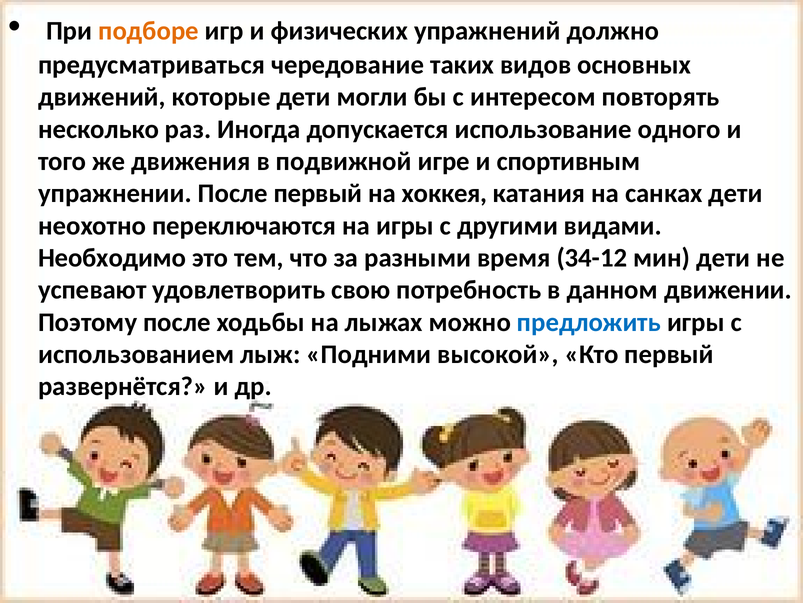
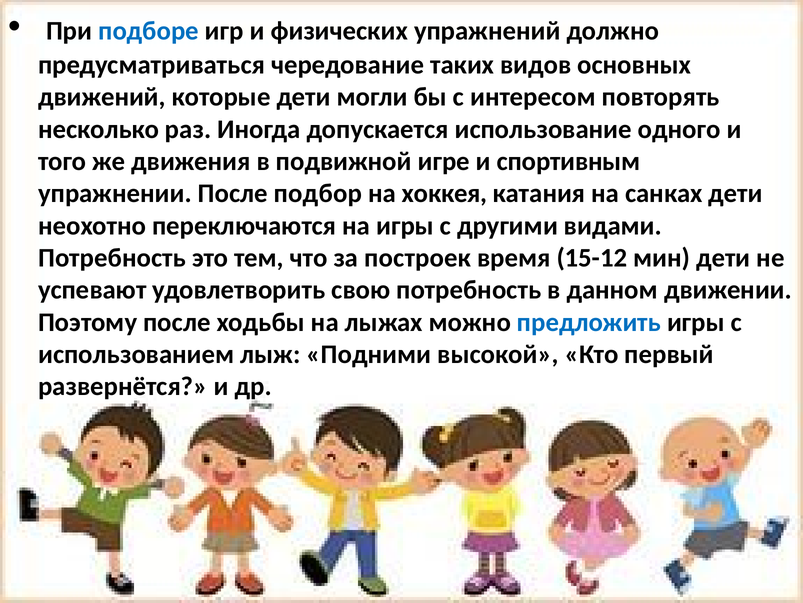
подборе colour: orange -> blue (149, 31)
После первый: первый -> подбор (318, 193)
Необходимо: Необходимо -> Потребность (112, 258)
разными: разными -> построек (418, 258)
34-12: 34-12 -> 15-12 (592, 258)
